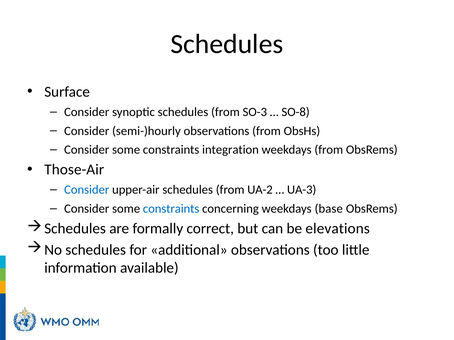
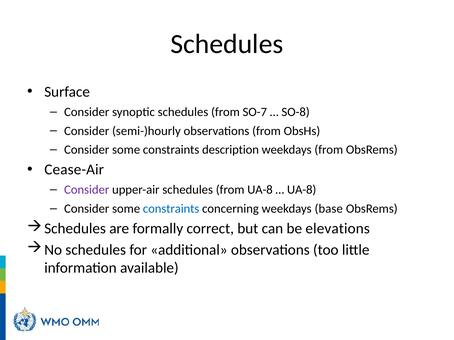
SO-3: SO-3 -> SO-7 (255, 112)
integration: integration -> description (231, 150)
Those-Air: Those-Air -> Cease-Air (74, 170)
Consider colour: blue -> purple (87, 190)
from UA-2: UA-2 -> UA-8 (260, 190)
UA-3: UA-3 -> UA-8 (302, 190)
